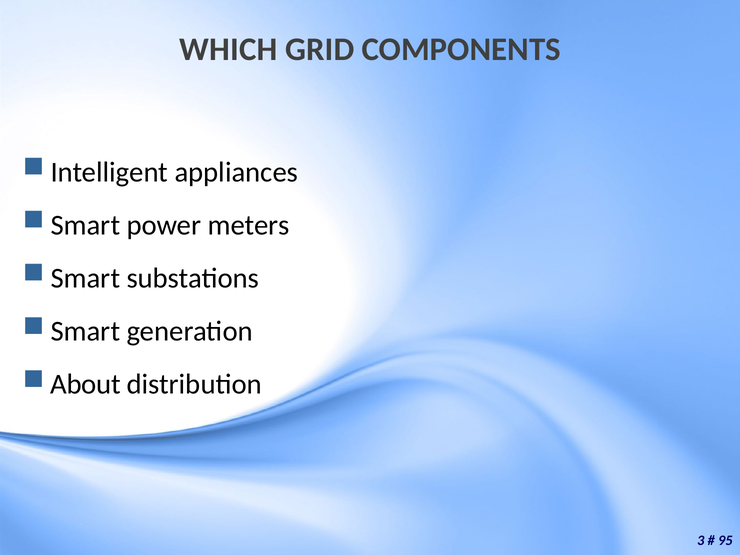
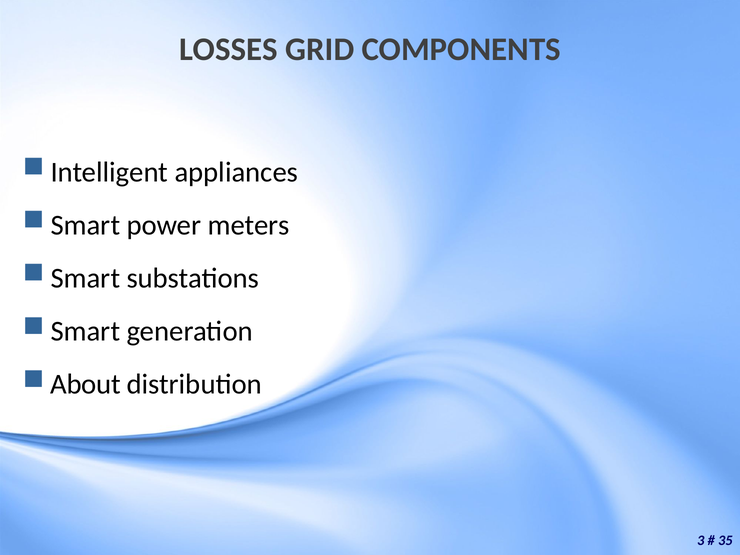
WHICH: WHICH -> LOSSES (228, 49)
95: 95 -> 35 (725, 540)
